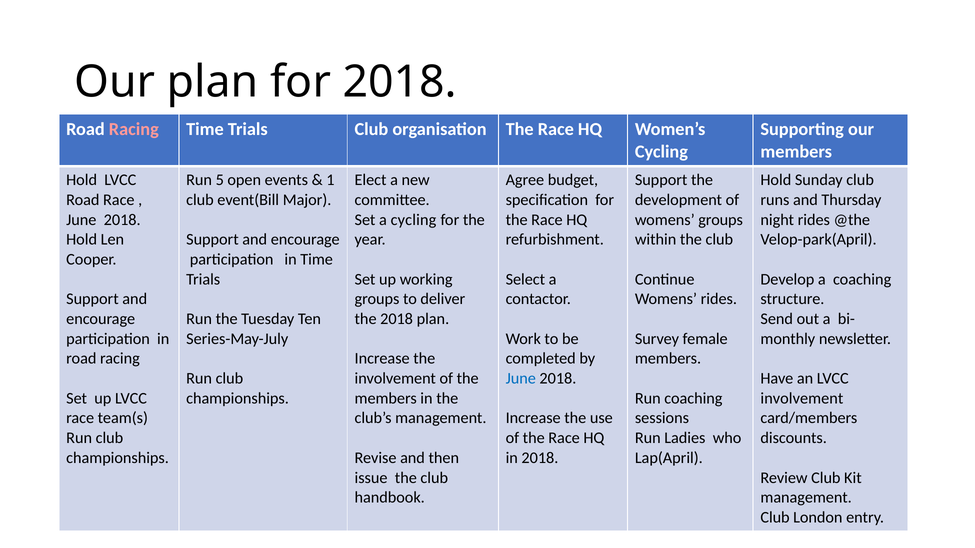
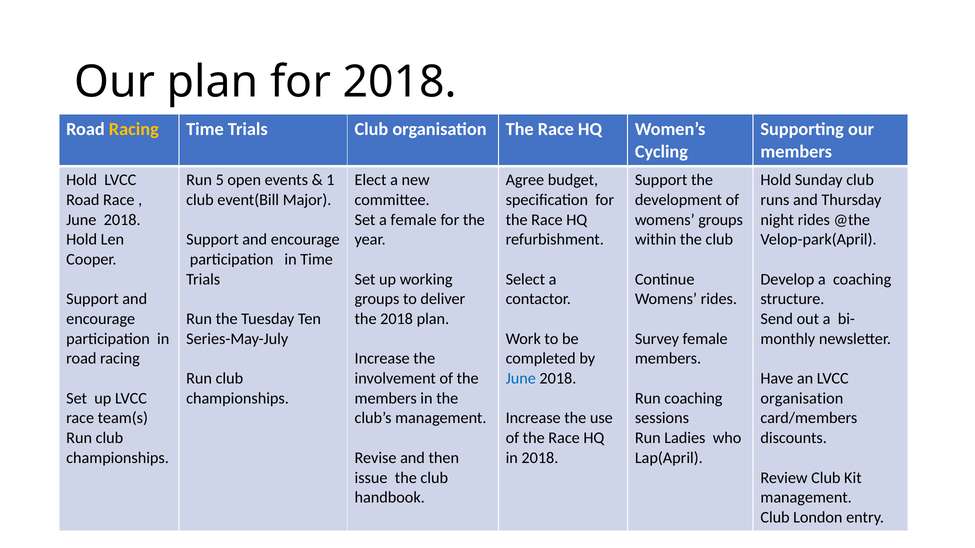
Racing colour: pink -> yellow (134, 129)
a cycling: cycling -> female (414, 220)
involvement: involvement -> organisation (802, 399)
